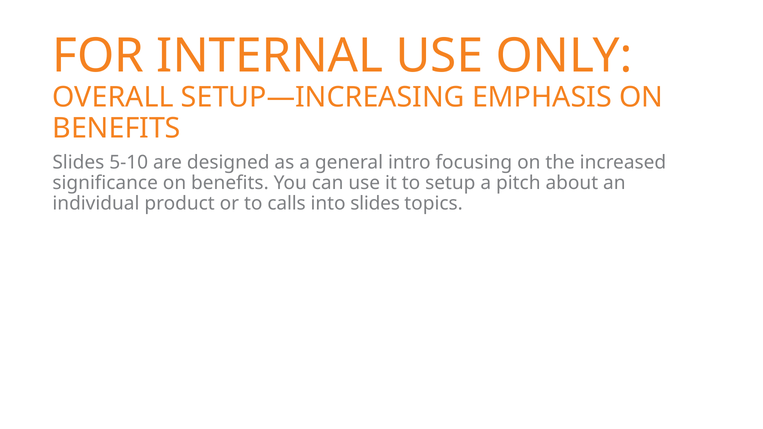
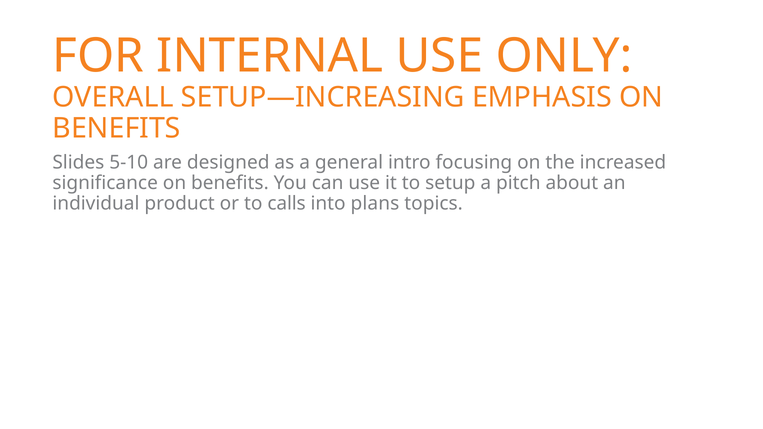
into slides: slides -> plans (375, 204)
